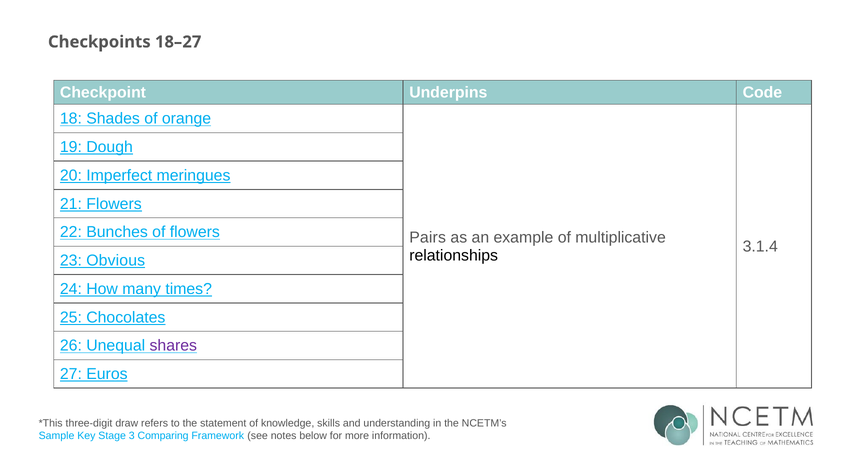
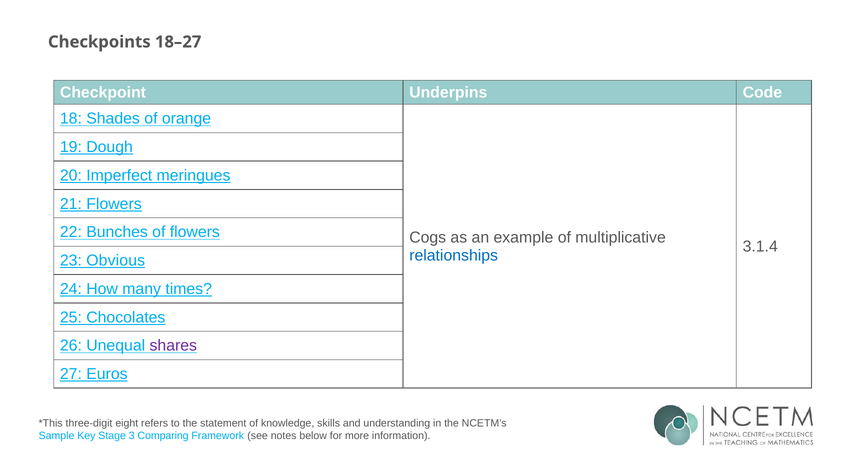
Pairs: Pairs -> Cogs (428, 237)
relationships colour: black -> blue (454, 255)
draw: draw -> eight (127, 423)
